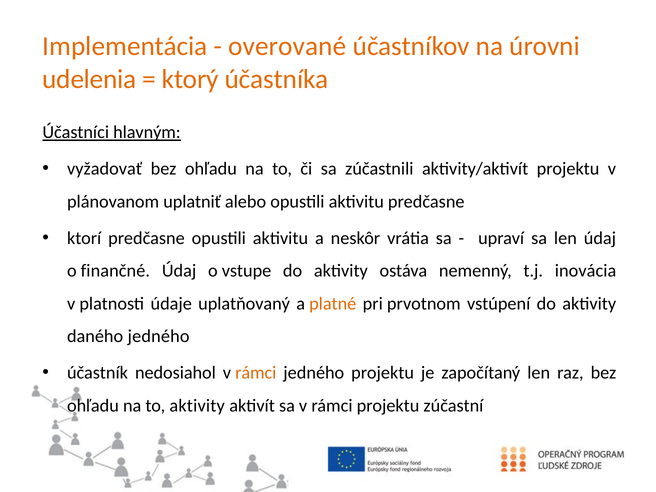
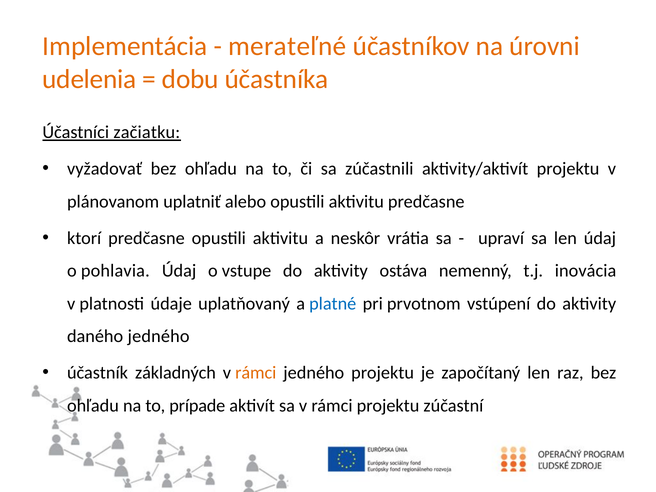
overované: overované -> merateľné (287, 46)
ktorý: ktorý -> dobu (190, 79)
hlavným: hlavným -> začiatku (147, 132)
finančné: finančné -> pohlavia (115, 271)
platné colour: orange -> blue (333, 304)
nedosiahol: nedosiahol -> základných (175, 373)
to aktivity: aktivity -> prípade (197, 406)
